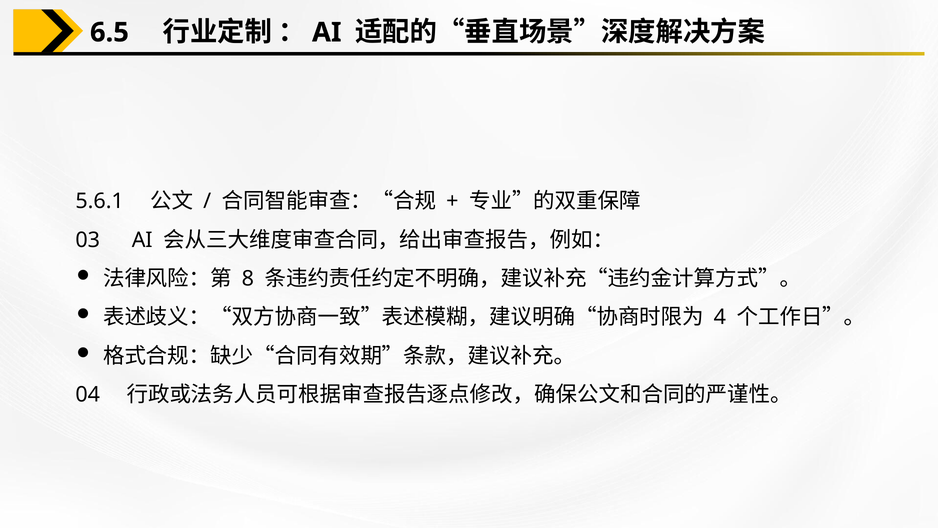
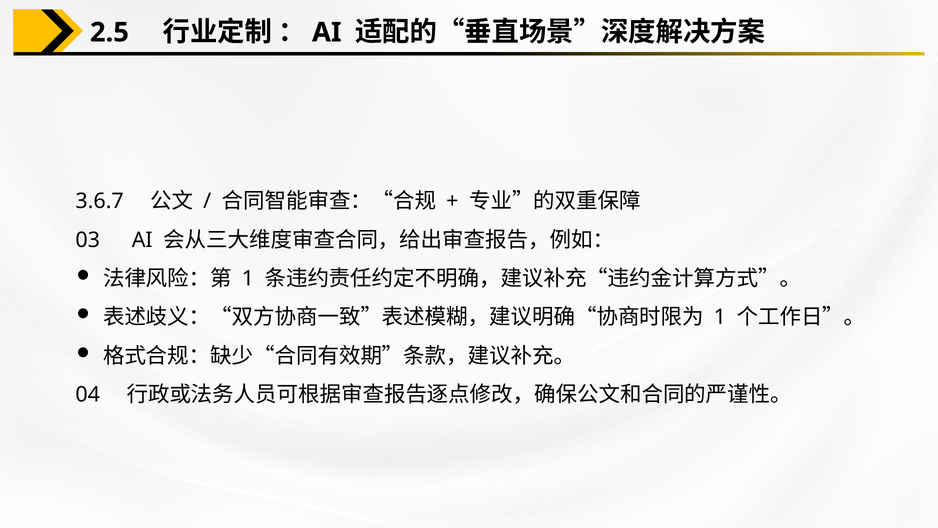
6.5: 6.5 -> 2.5 (109, 32)
5.6.1: 5.6.1 -> 3.6.7 (100, 201)
8: 8 -> 1 (248, 278)
4: 4 -> 1 (720, 317)
